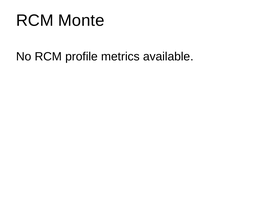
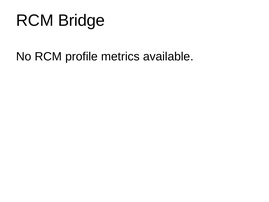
Monte: Monte -> Bridge (81, 20)
